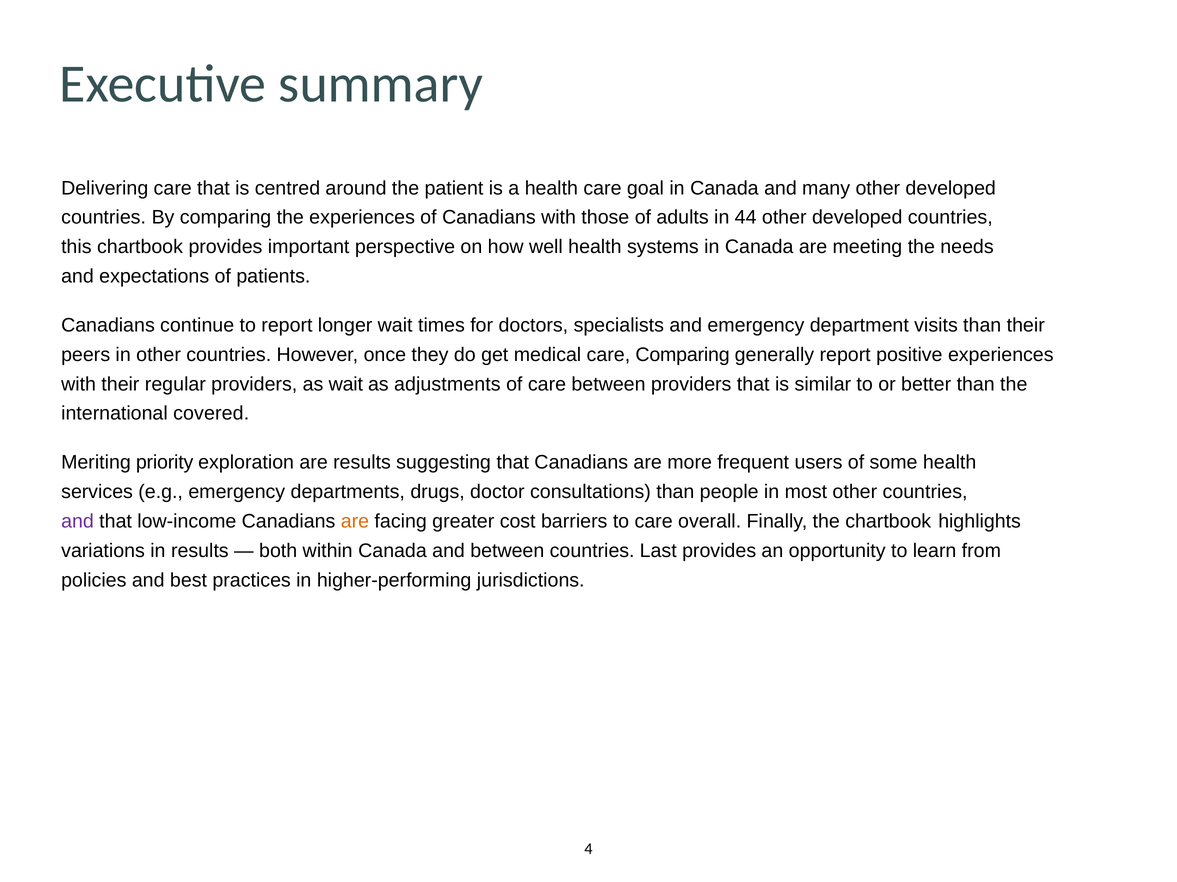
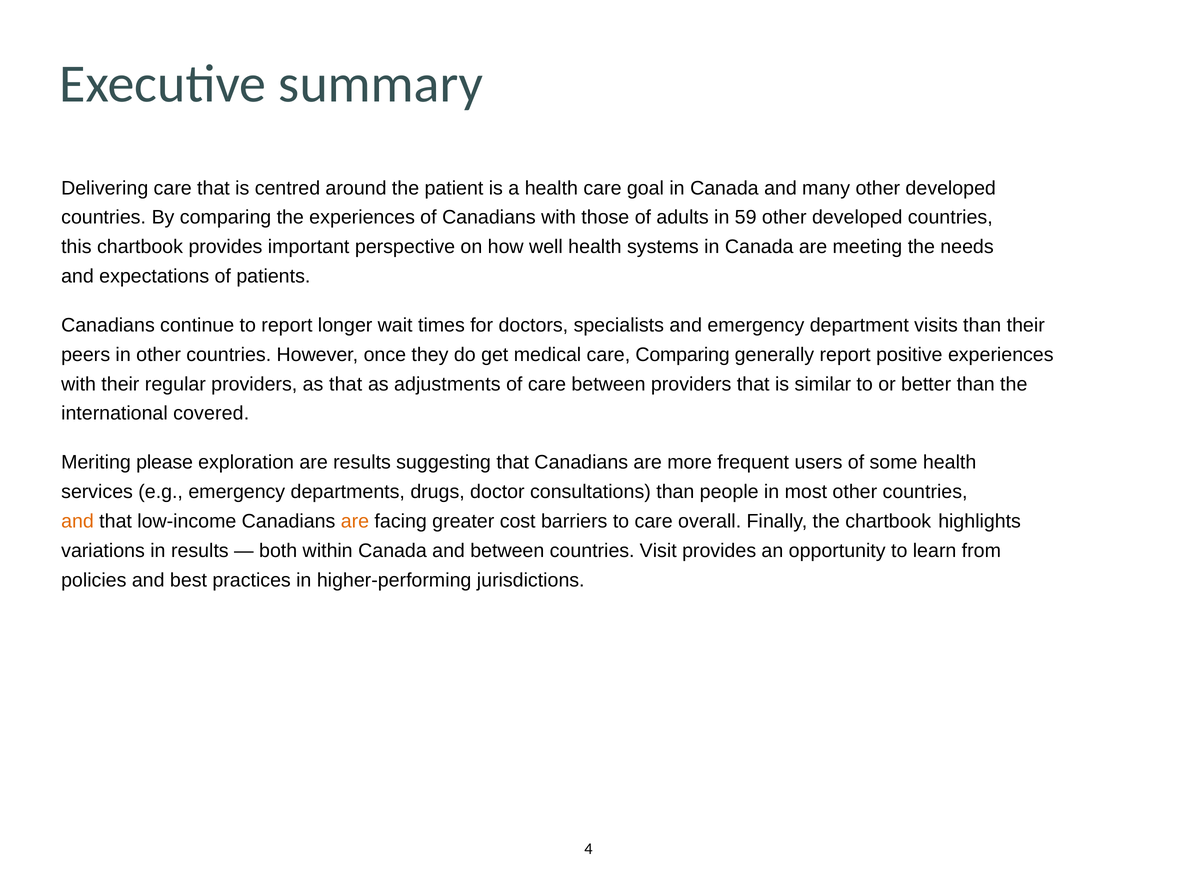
44: 44 -> 59 (746, 218)
as wait: wait -> that (346, 384)
priority: priority -> please (165, 463)
and colour: purple -> orange (78, 522)
Last: Last -> Visit (658, 551)
